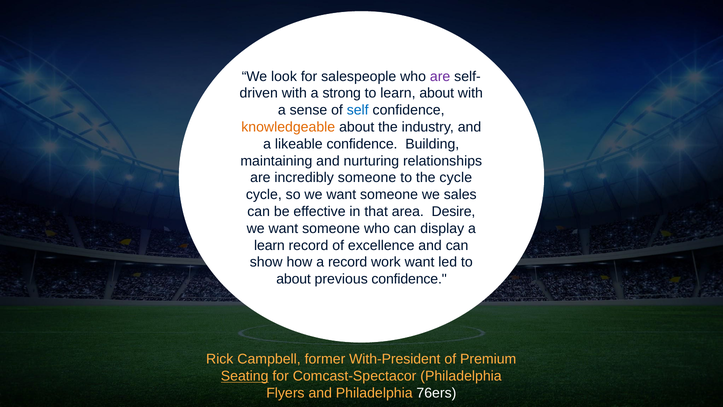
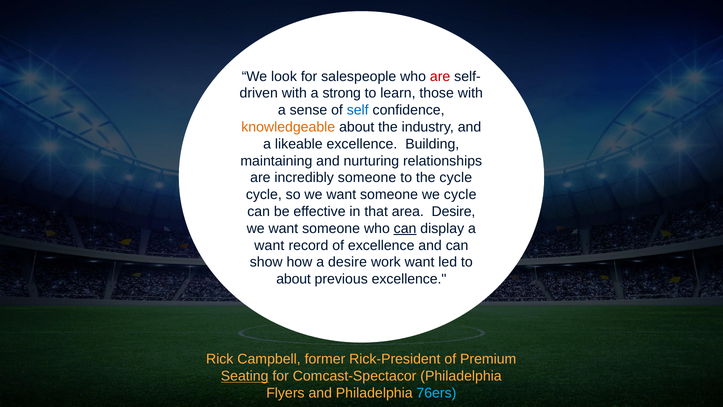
are colour: purple -> red (440, 76)
learn about: about -> those (437, 93)
likeable confidence: confidence -> excellence (362, 144)
we sales: sales -> cycle (460, 195)
can underline: none -> present (405, 228)
learn: learn -> want (269, 245)
a record: record -> desire (348, 262)
previous confidence: confidence -> excellence (409, 279)
With-President: With-President -> Rick-President (395, 359)
76ers colour: white -> light blue (436, 393)
